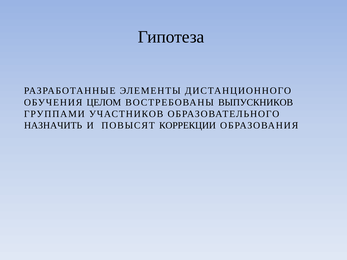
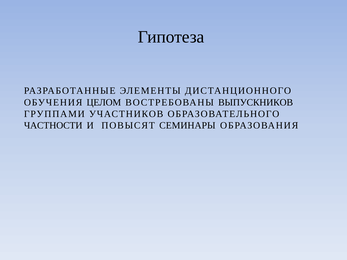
НАЗНАЧИТЬ: НАЗНАЧИТЬ -> ЧАСТНОСТИ (53, 126)
КОРРЕКЦИИ: КОРРЕКЦИИ -> СЕМИНАРЫ (187, 126)
